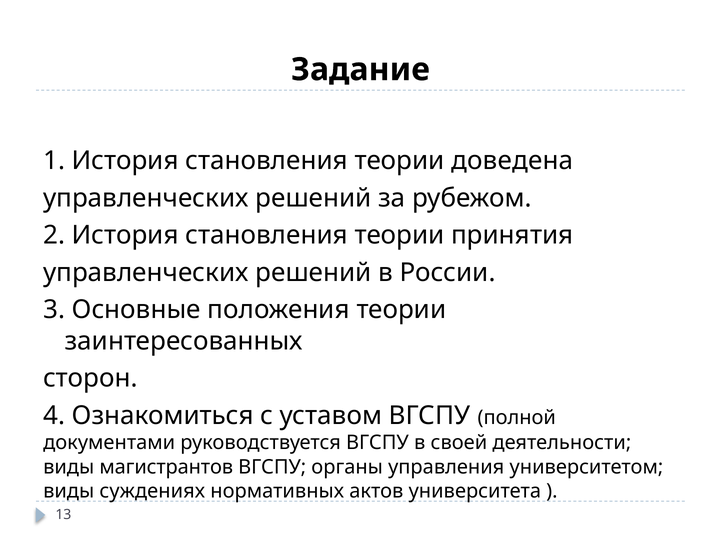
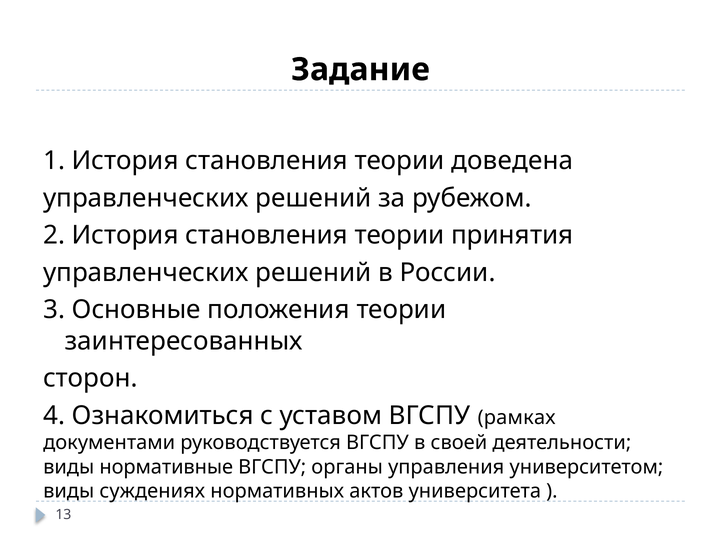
полной: полной -> рамках (517, 417)
магистрантов: магистрантов -> нормативные (166, 467)
